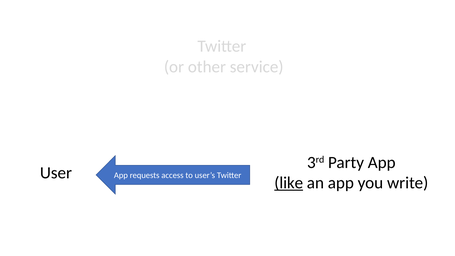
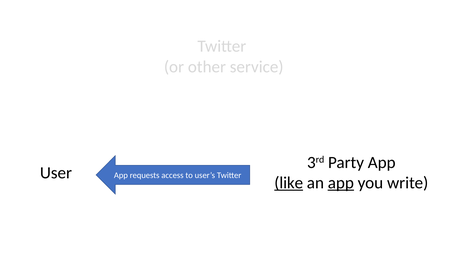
app underline: none -> present (341, 183)
